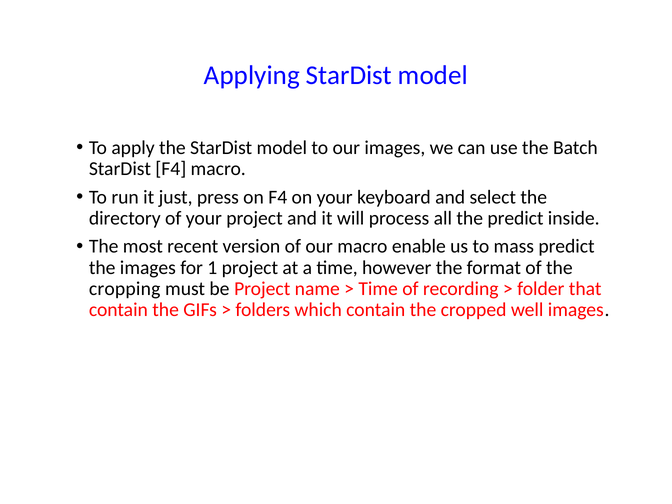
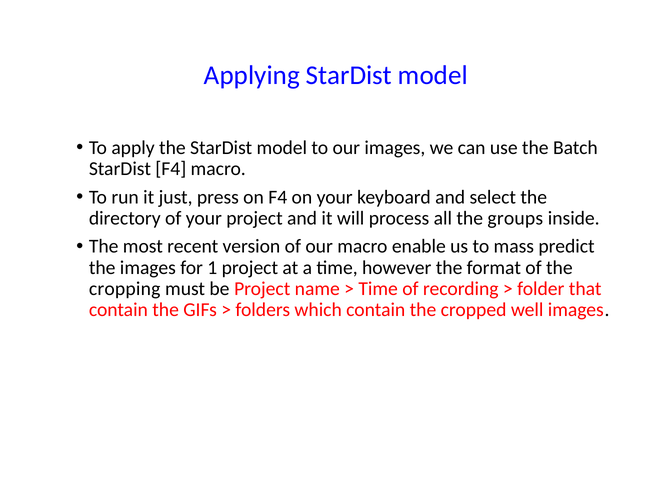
the predict: predict -> groups (515, 218)
